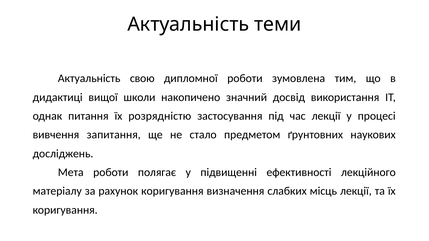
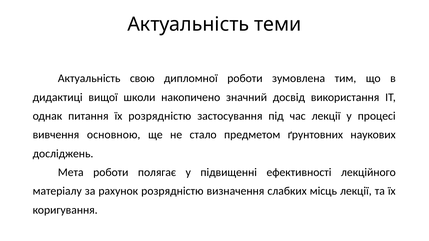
запитання: запитання -> основною (114, 135)
рахунок коригування: коригування -> розрядністю (172, 191)
